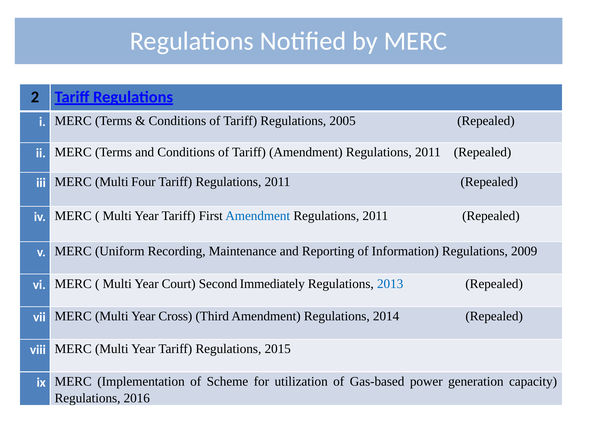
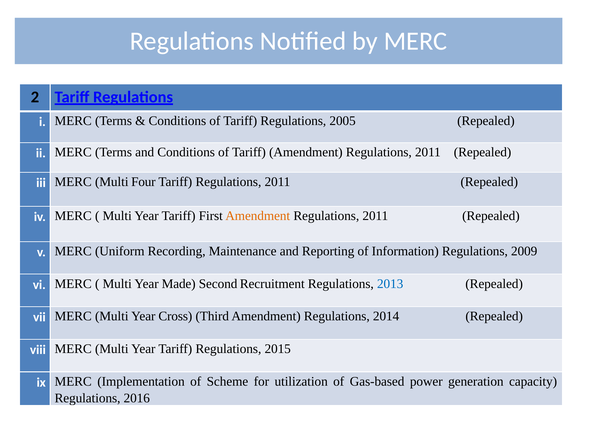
Amendment colour: blue -> orange (258, 216)
Court: Court -> Made (179, 284)
Immediately: Immediately -> Recruitment (272, 284)
